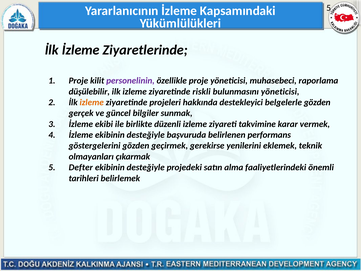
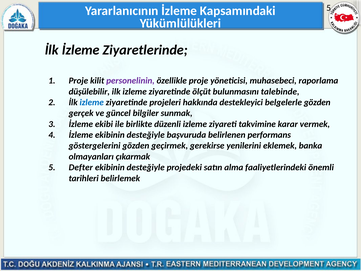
riskli: riskli -> ölçüt (202, 91)
bulunmasını yöneticisi: yöneticisi -> talebinde (280, 91)
izleme colour: orange -> blue (92, 102)
teknik: teknik -> banka (310, 146)
